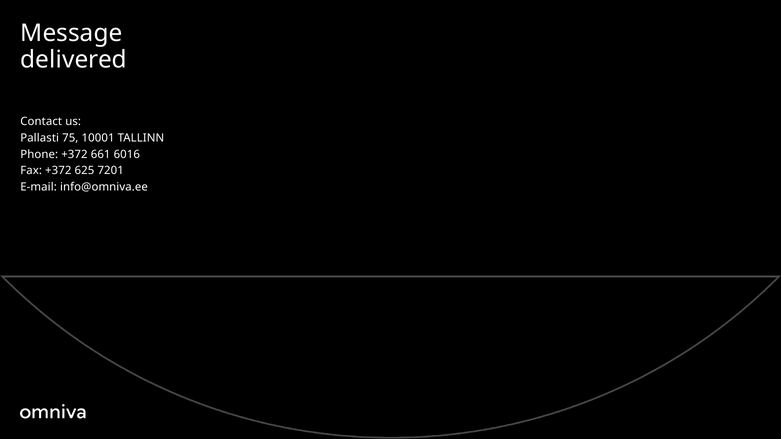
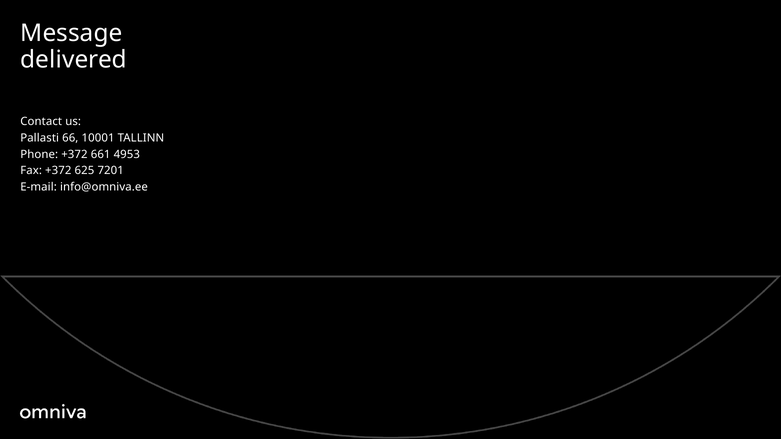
75: 75 -> 66 (70, 138)
6016: 6016 -> 4953 (127, 154)
